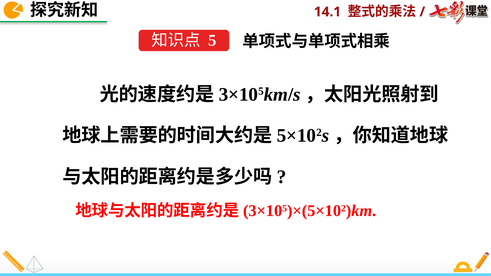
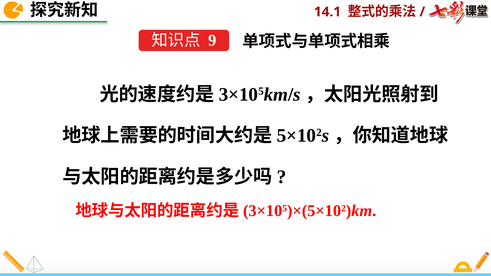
5: 5 -> 9 (212, 41)
